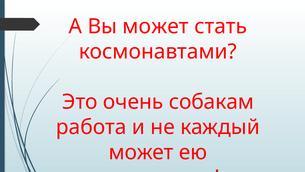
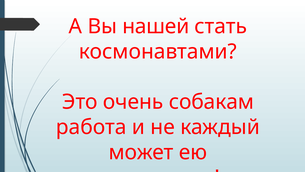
Вы может: может -> нашей (156, 26)
